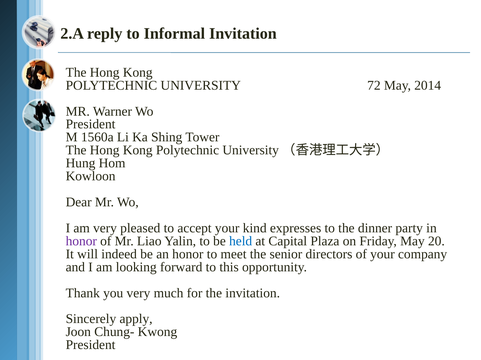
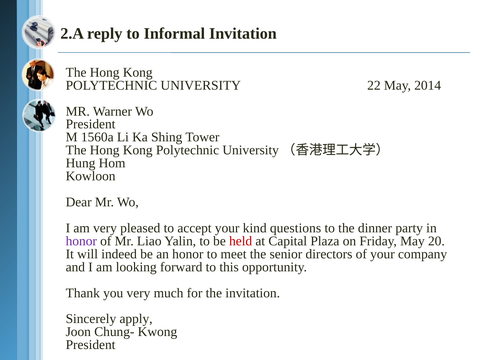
72: 72 -> 22 (374, 86)
expresses: expresses -> questions (296, 229)
held colour: blue -> red (241, 242)
